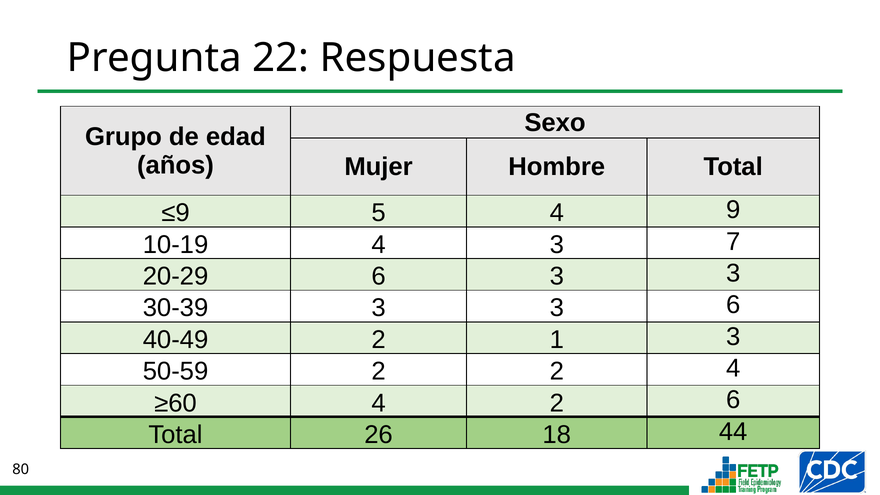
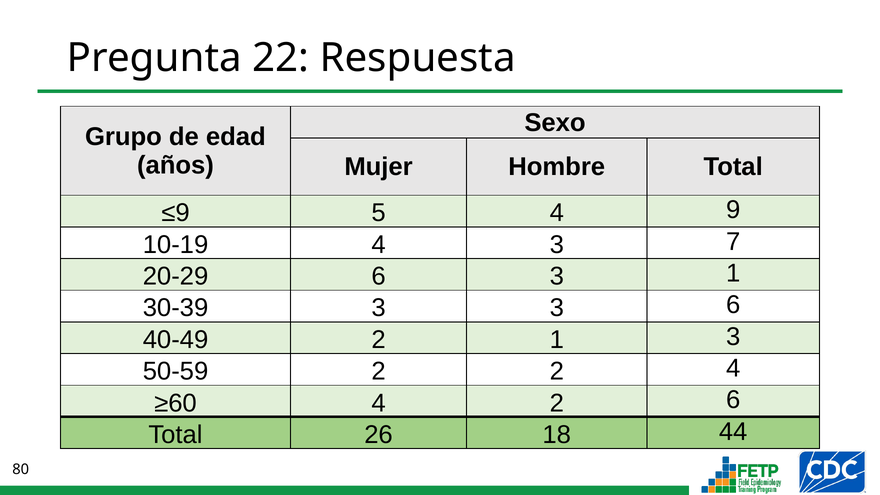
6 3 3: 3 -> 1 (733, 273)
